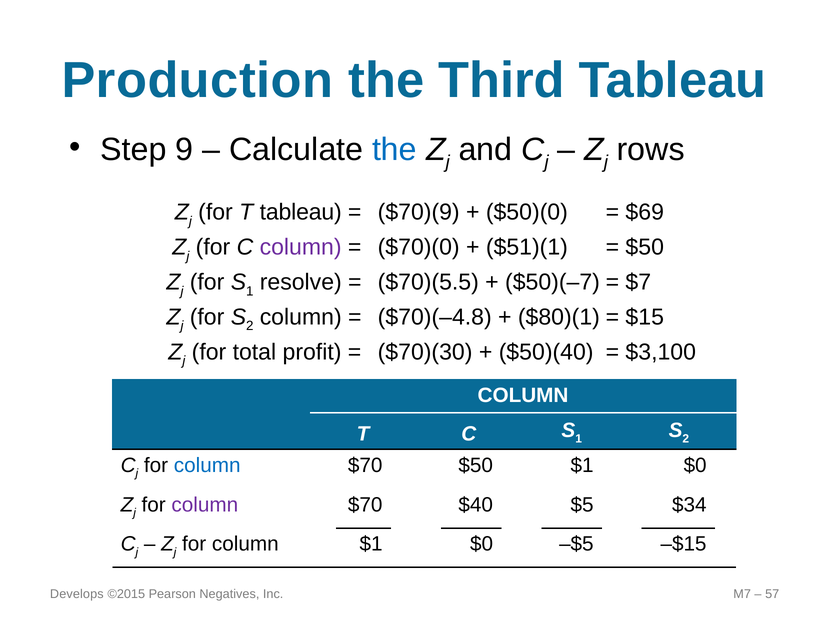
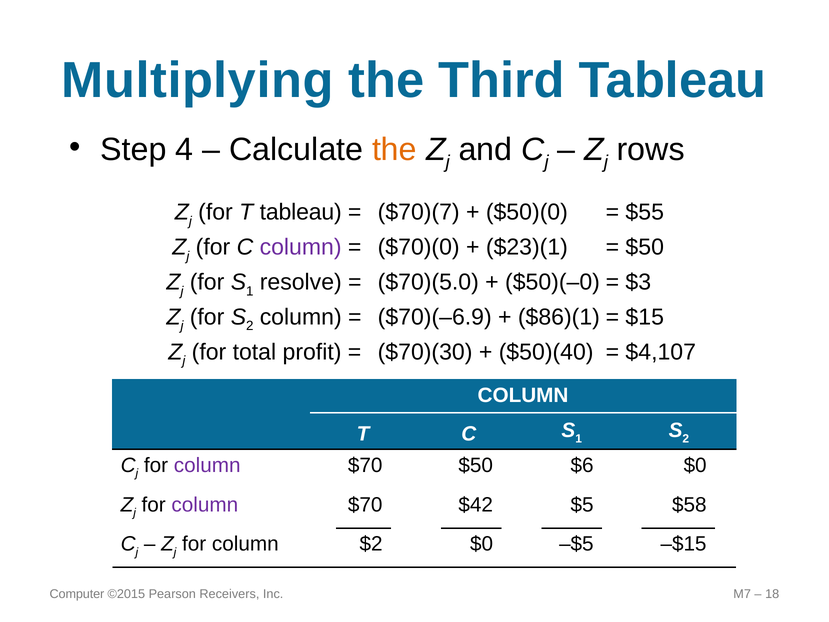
Production: Production -> Multiplying (197, 80)
9: 9 -> 4 (184, 150)
the colour: blue -> orange (394, 150)
$70)(9: $70)(9 -> $70)(7 (419, 212)
$69: $69 -> $55 (645, 212)
$51)(1: $51)(1 -> $23)(1 (527, 247)
$70)(5.5: $70)(5.5 -> $70)(5.0 (428, 282)
$50)(–7: $50)(–7 -> $50)(–0 (553, 282)
$7: $7 -> $3 (638, 282)
$70)(–4.8: $70)(–4.8 -> $70)(–6.9 (435, 317)
$80)(1: $80)(1 -> $86)(1 (559, 317)
$3,100: $3,100 -> $4,107 (661, 352)
column colour: blue -> purple (207, 465)
$50 $1: $1 -> $6 (582, 465)
$40: $40 -> $42 (476, 505)
$34: $34 -> $58 (689, 505)
column $1: $1 -> $2 (371, 544)
Develops: Develops -> Computer (77, 594)
Negatives: Negatives -> Receivers (229, 594)
57: 57 -> 18 (772, 594)
